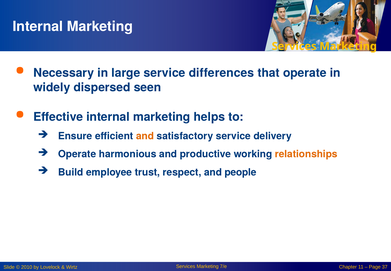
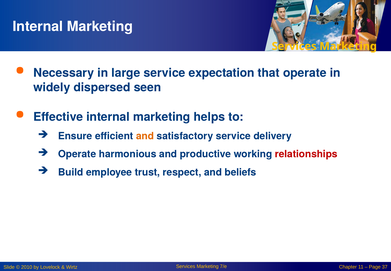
differences: differences -> expectation (222, 73)
relationships colour: orange -> red (306, 154)
people: people -> beliefs (240, 172)
